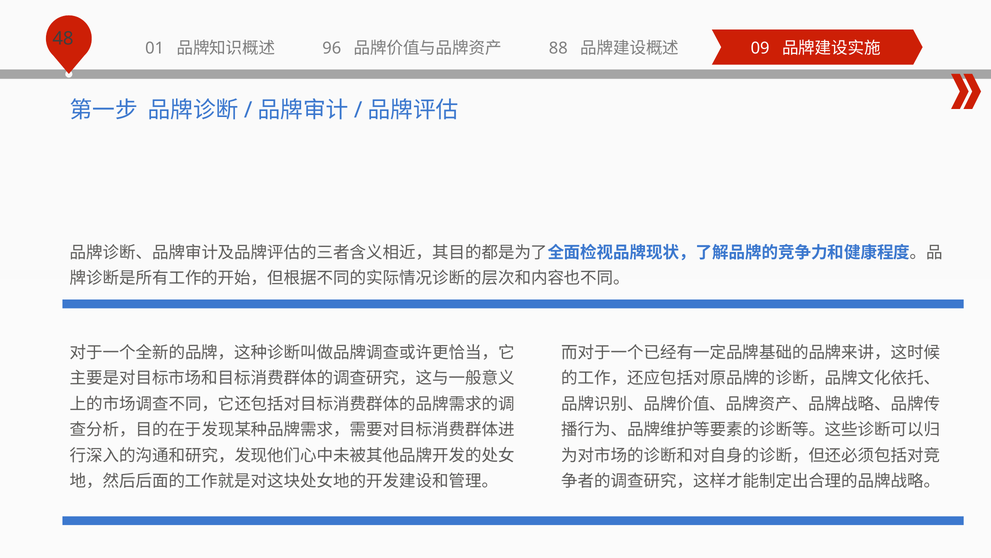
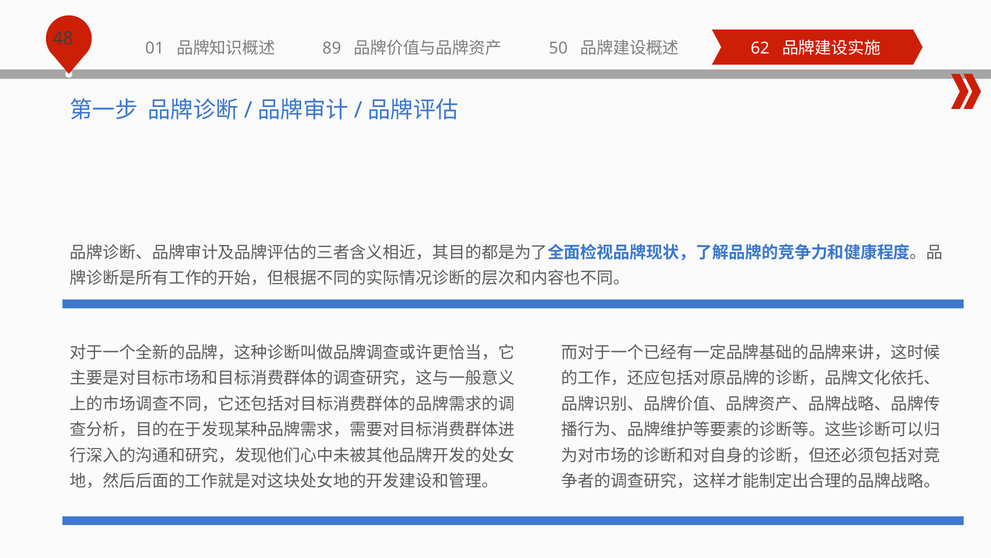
09: 09 -> 62 (760, 48)
96: 96 -> 89 (332, 48)
88: 88 -> 50 (558, 48)
